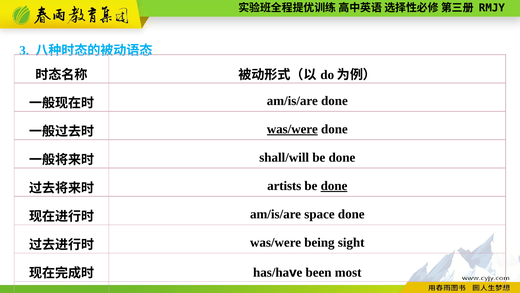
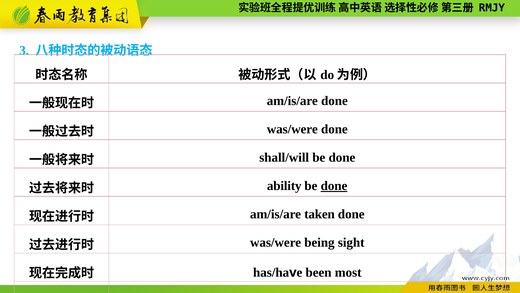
was/were underline: present -> none (292, 129)
artists: artists -> ability (284, 186)
space: space -> taken (320, 214)
